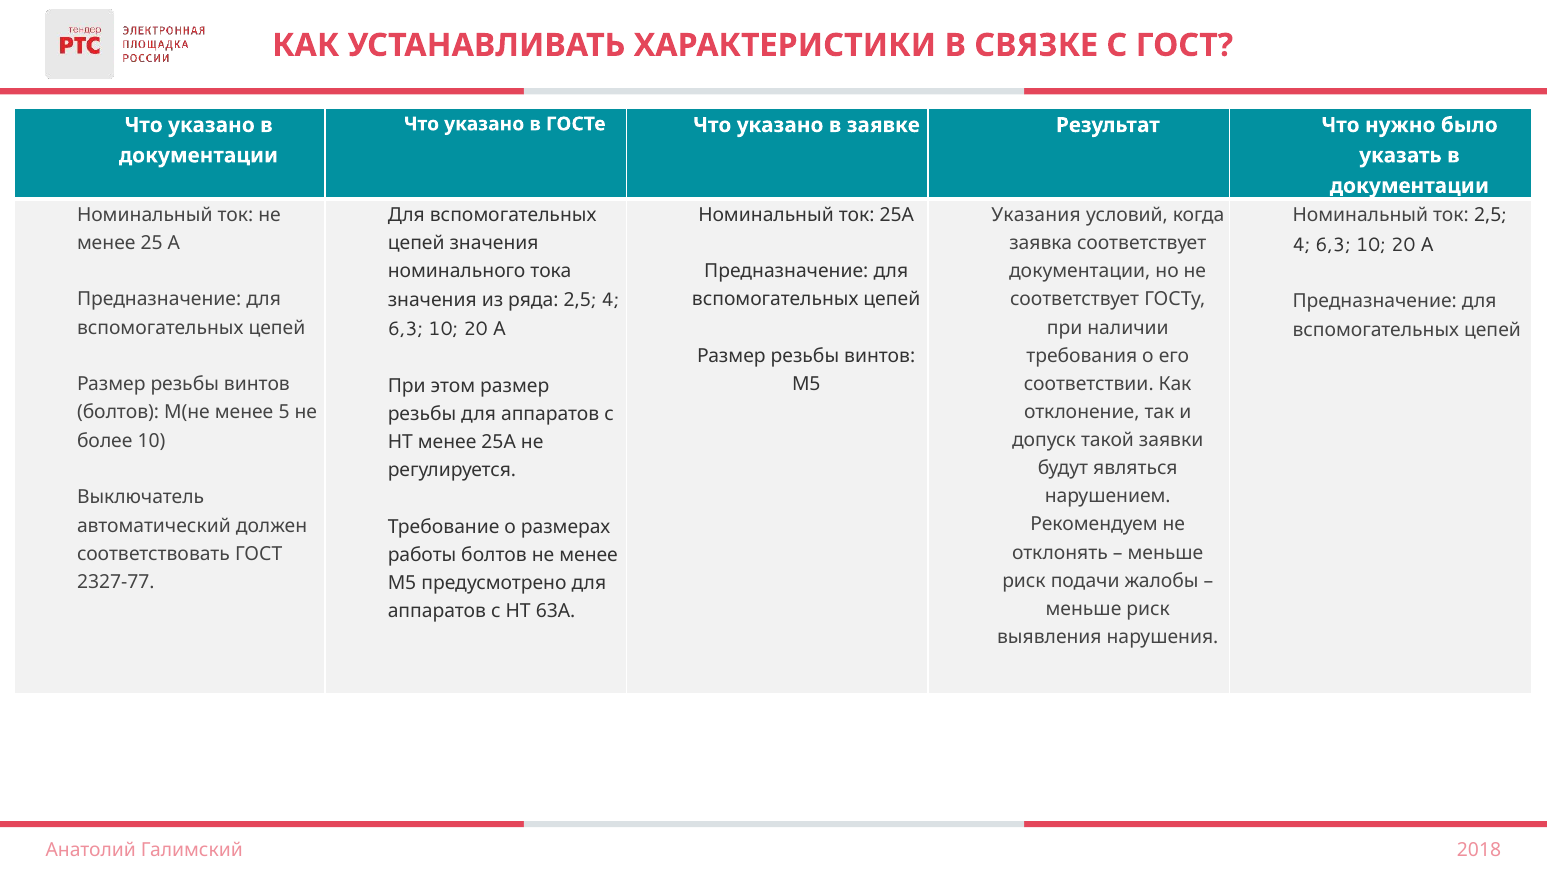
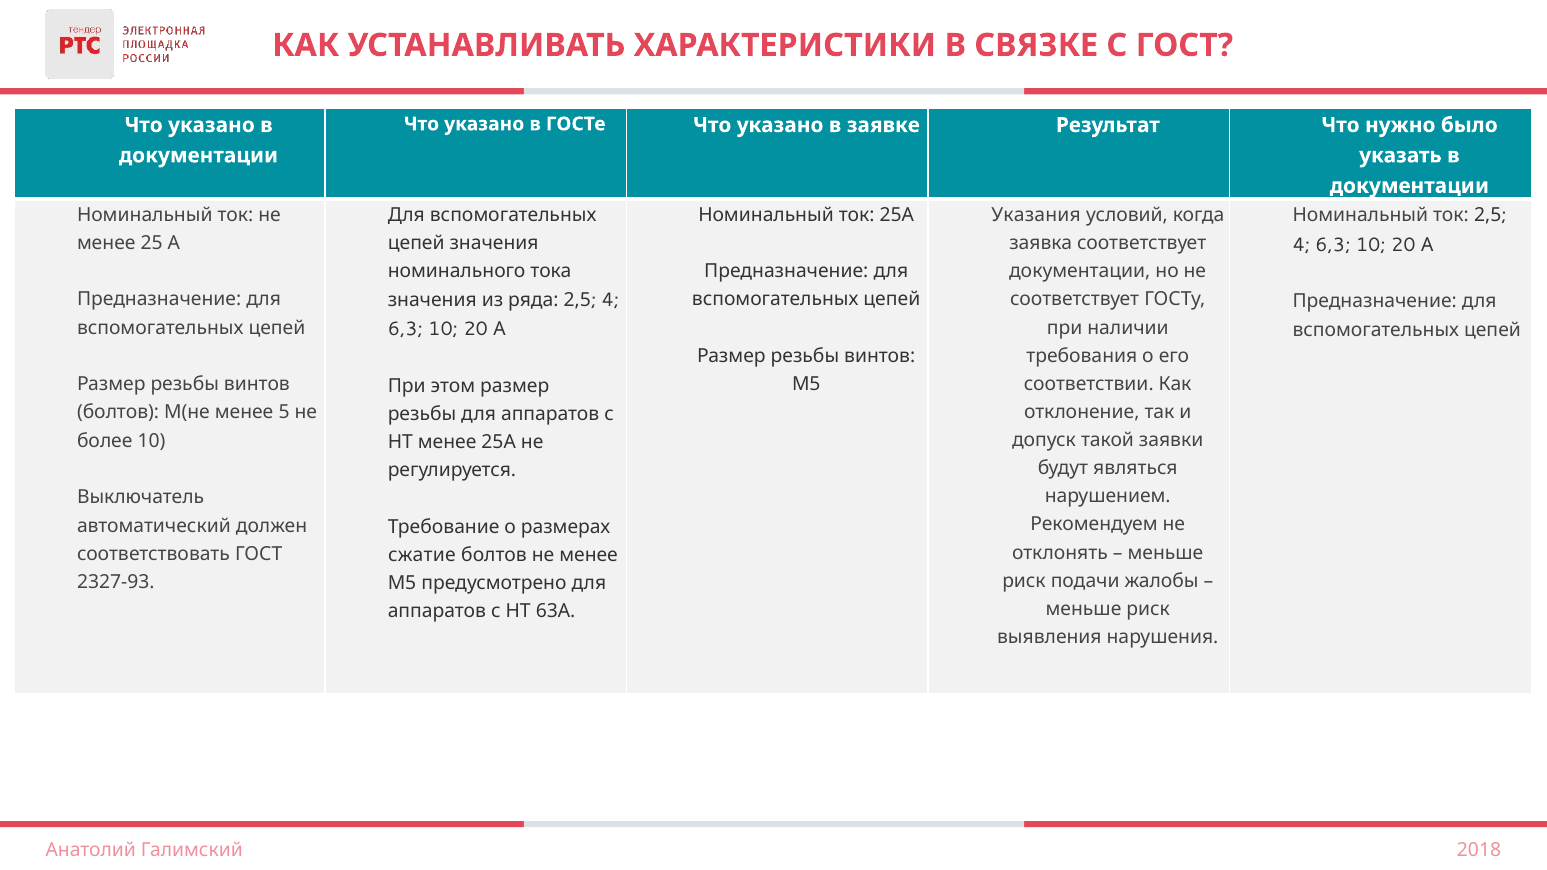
работы: работы -> сжатие (422, 555)
2327-77: 2327-77 -> 2327-93 (116, 582)
